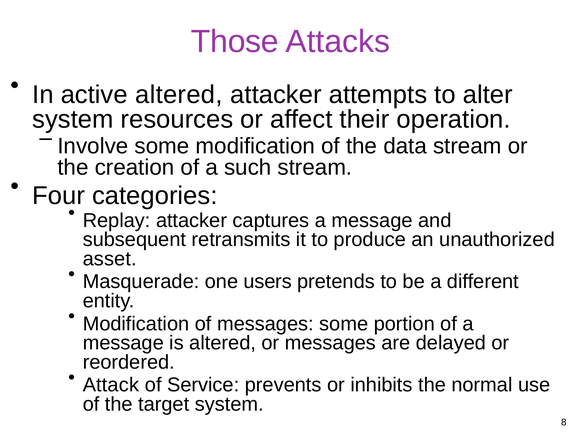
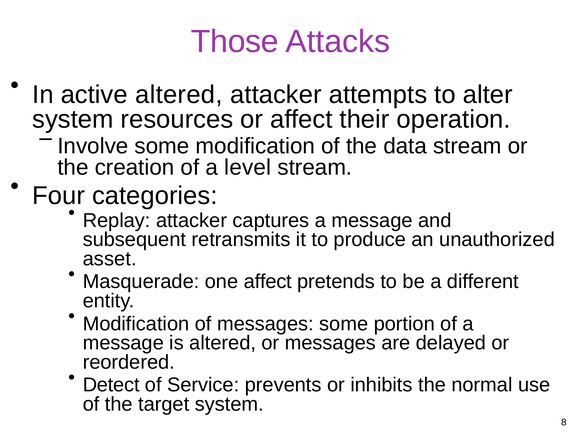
such: such -> level (248, 167)
one users: users -> affect (268, 282)
Attack: Attack -> Detect (111, 385)
